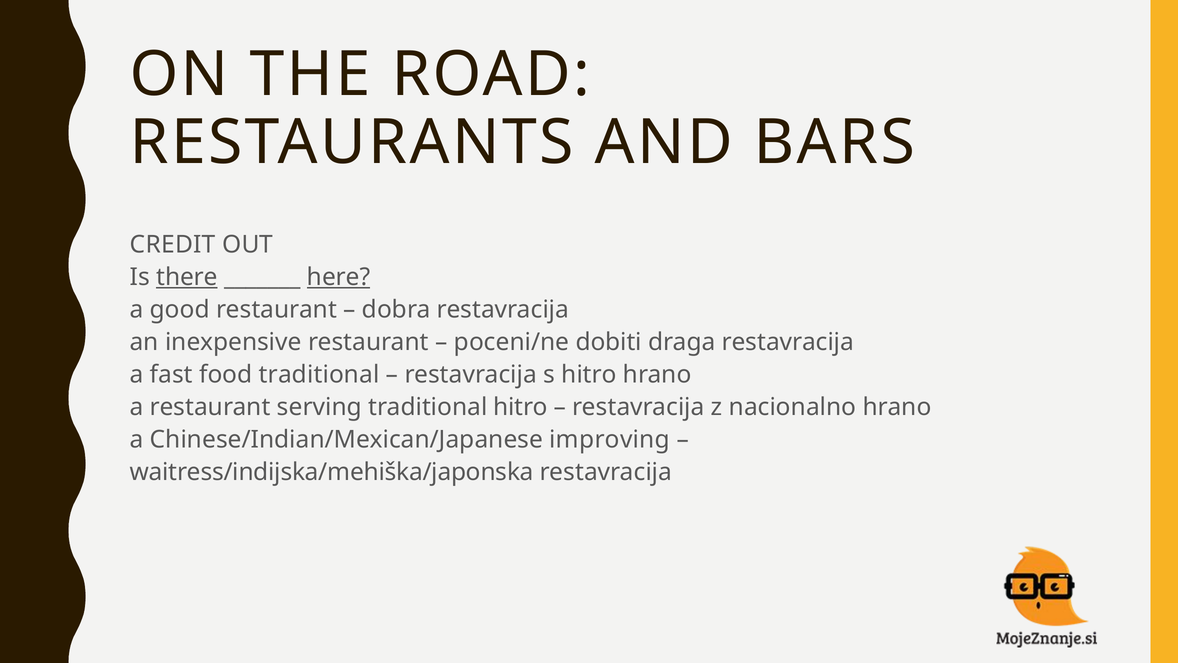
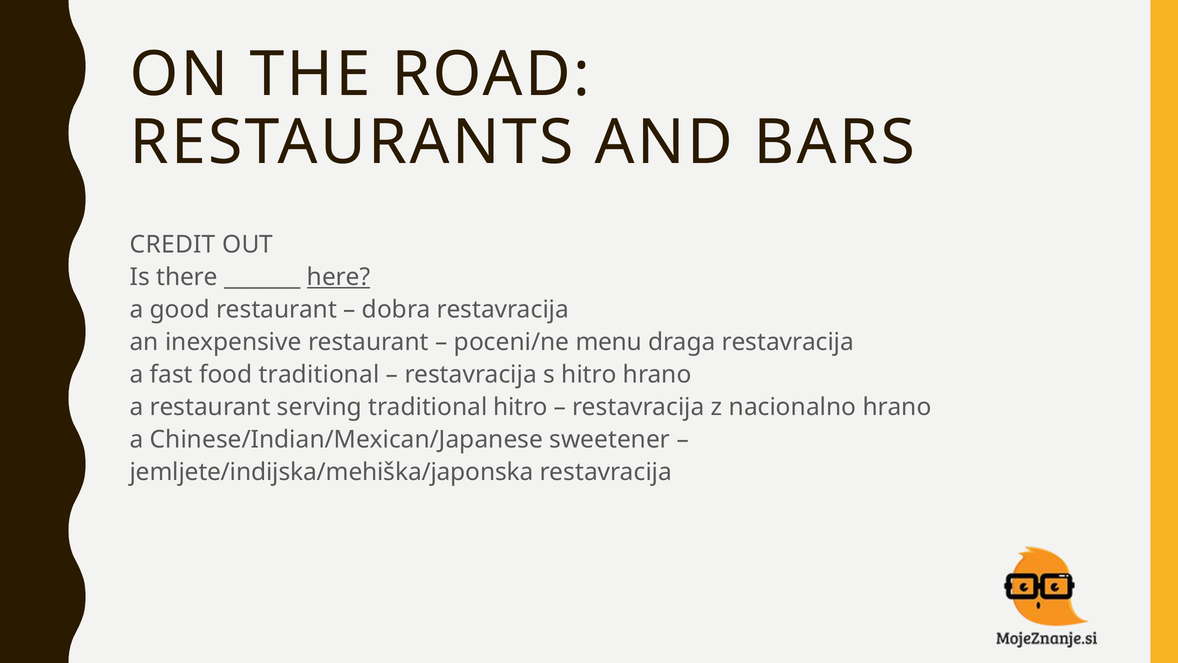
there underline: present -> none (187, 277)
dobiti: dobiti -> menu (609, 342)
improving: improving -> sweetener (610, 439)
waitress/indijska/mehiška/japonska: waitress/indijska/mehiška/japonska -> jemljete/indijska/mehiška/japonska (332, 472)
